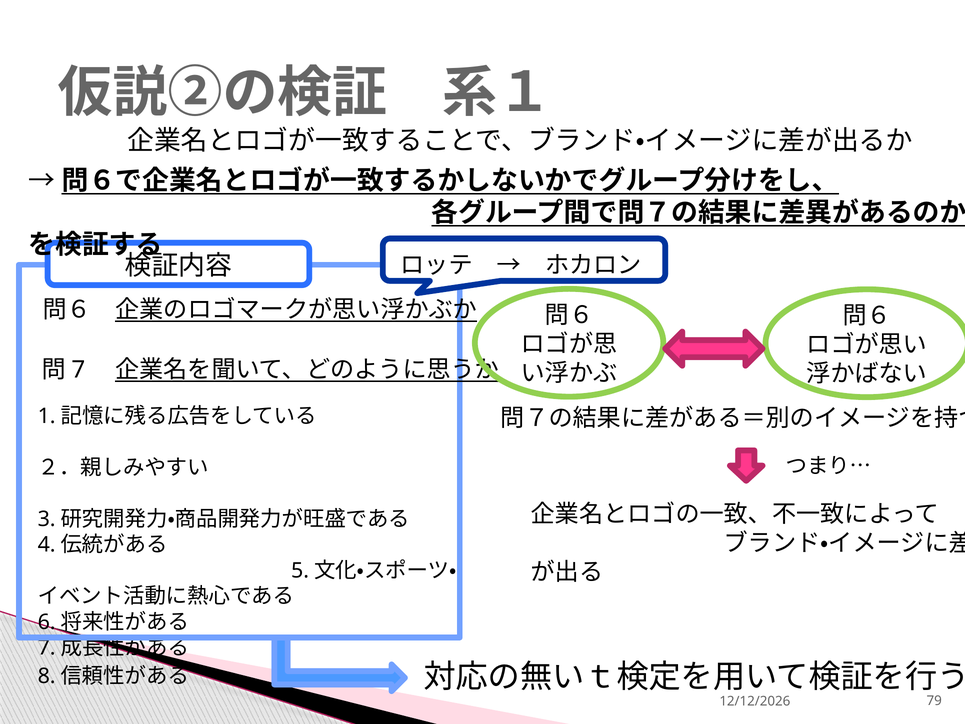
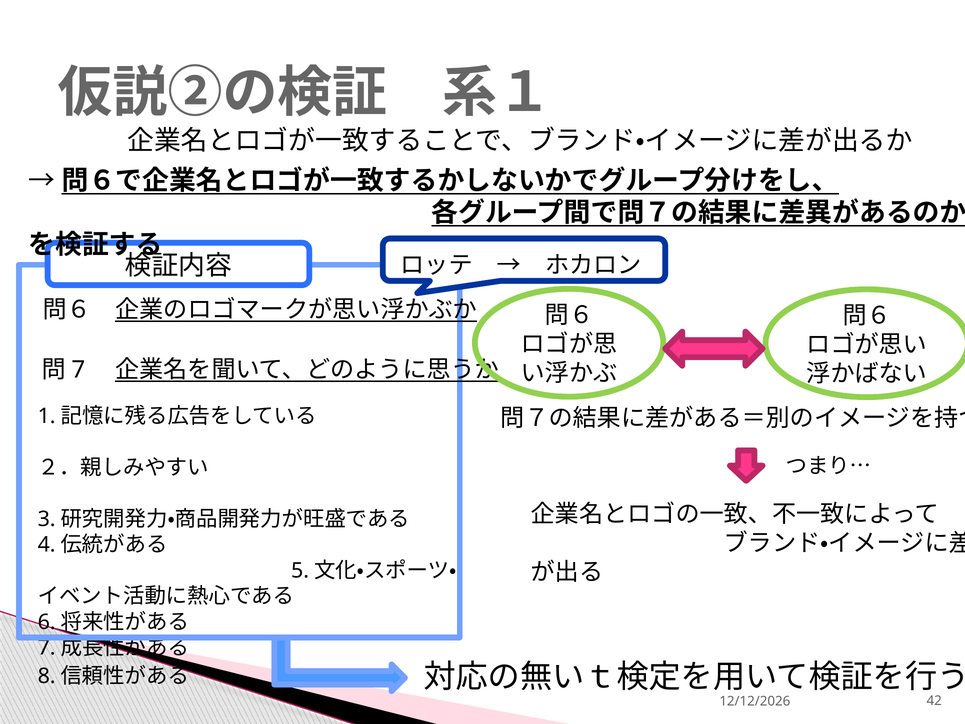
79: 79 -> 42 (934, 701)
